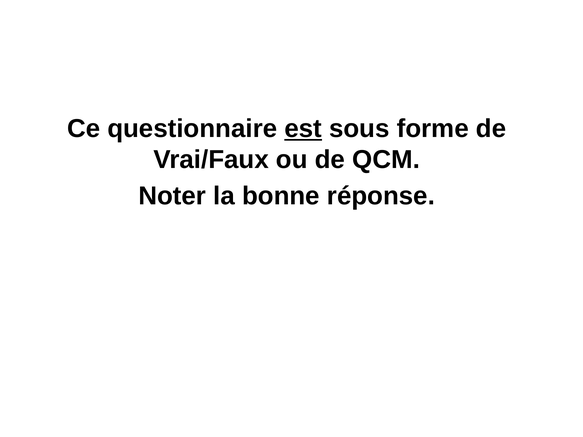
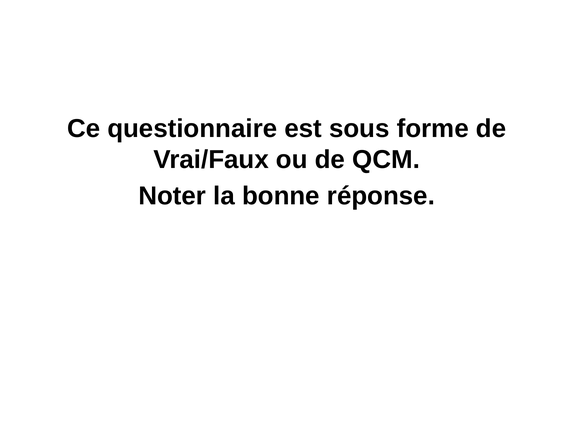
est underline: present -> none (303, 129)
